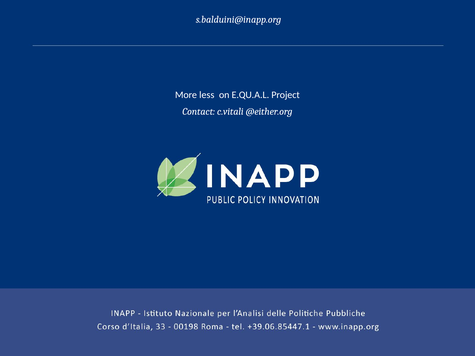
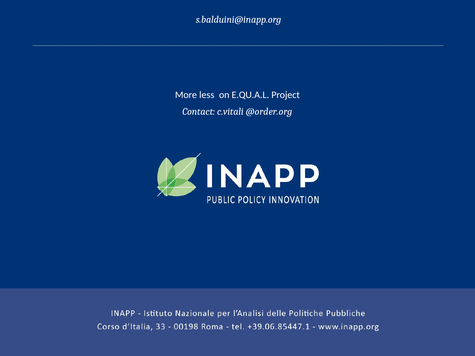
@either.org: @either.org -> @order.org (269, 112)
